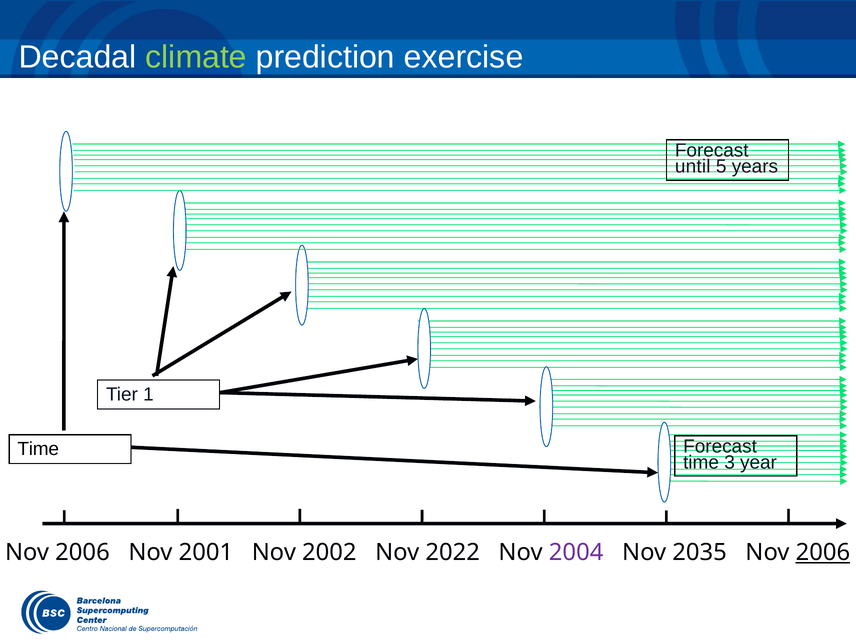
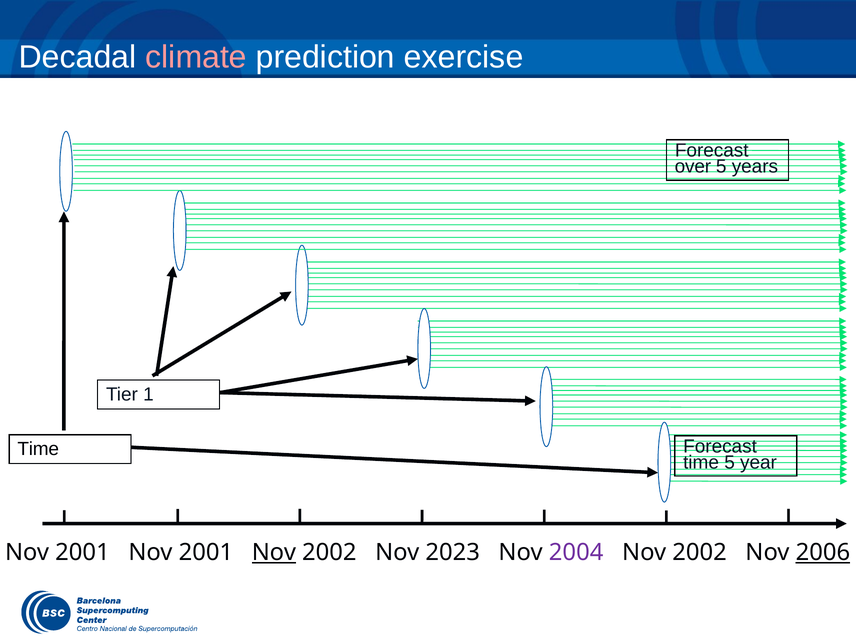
climate colour: light green -> pink (196, 57)
until: until -> over (693, 167)
time 3: 3 -> 5 (730, 462)
2006: 2006 -> 2001 (82, 553)
Nov underline: none -> present (274, 553)
2022: 2022 -> 2023 (453, 553)
2035: 2035 -> 2002 (700, 553)
